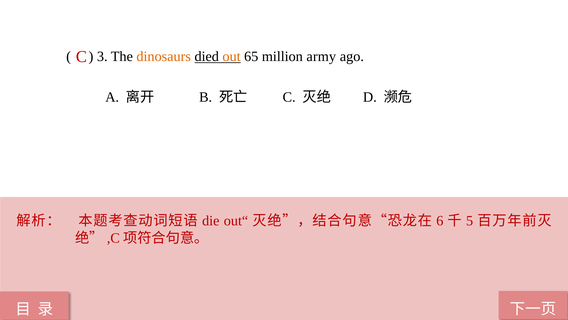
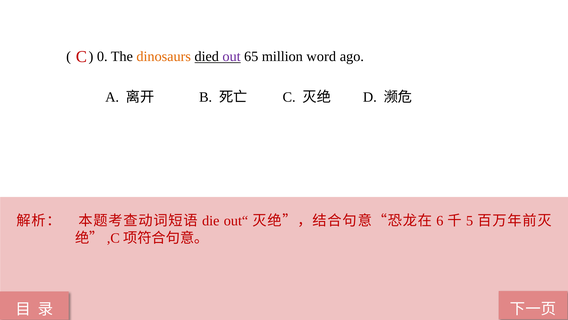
3: 3 -> 0 (102, 56)
out colour: orange -> purple (232, 56)
army: army -> word (321, 56)
